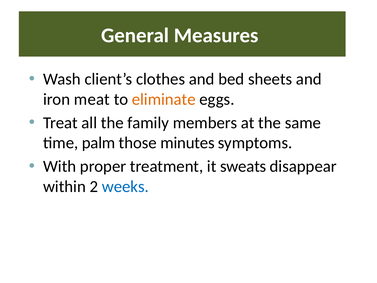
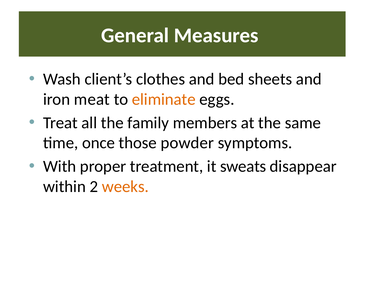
palm: palm -> once (98, 143)
minutes: minutes -> powder (187, 143)
weeks colour: blue -> orange (125, 186)
